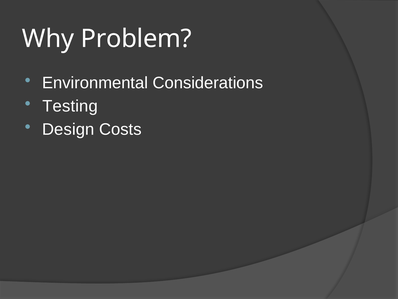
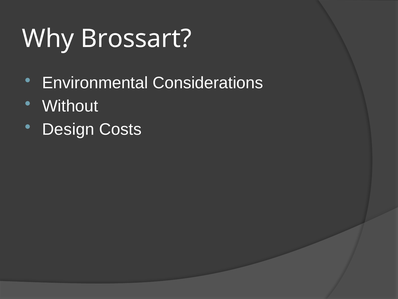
Problem: Problem -> Brossart (136, 39)
Testing: Testing -> Without (70, 106)
